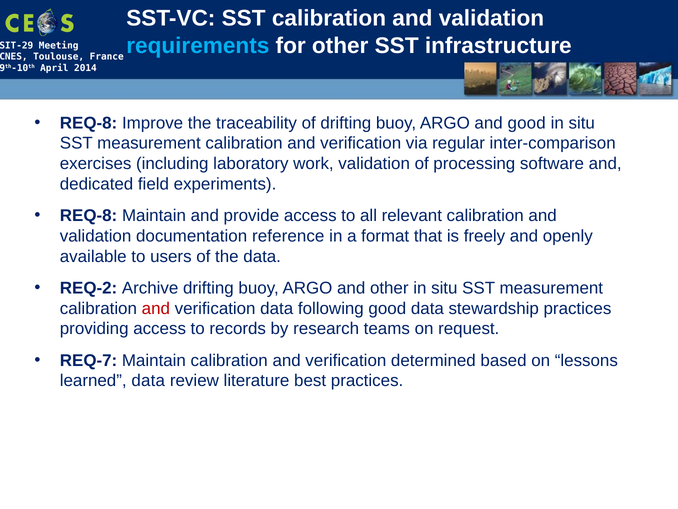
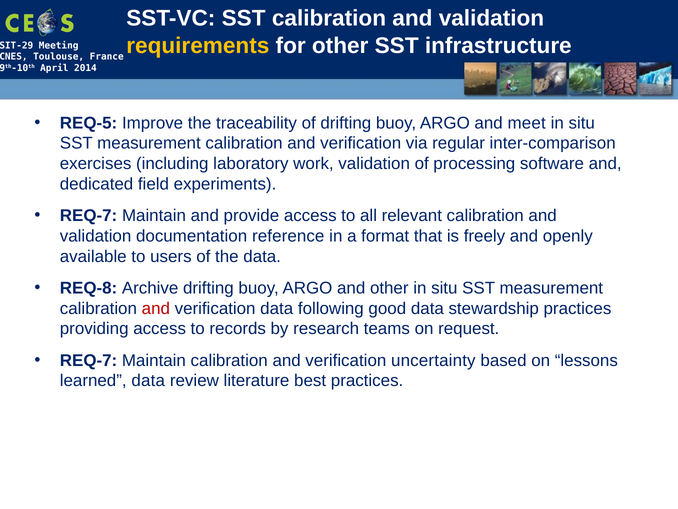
requirements colour: light blue -> yellow (198, 46)
REQ-8: REQ-8 -> REQ-5 (89, 123)
and good: good -> meet (527, 123)
REQ-8: REQ-8 -> REQ-7 (89, 215)
REQ-2: REQ-2 -> REQ-8 (89, 288)
determined: determined -> uncertainty (433, 360)
